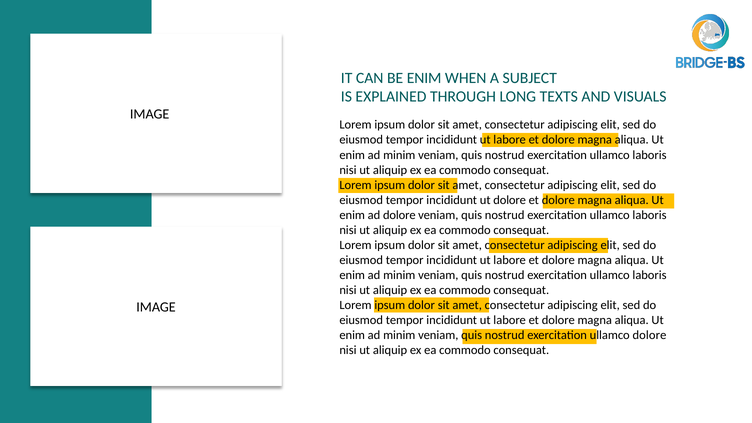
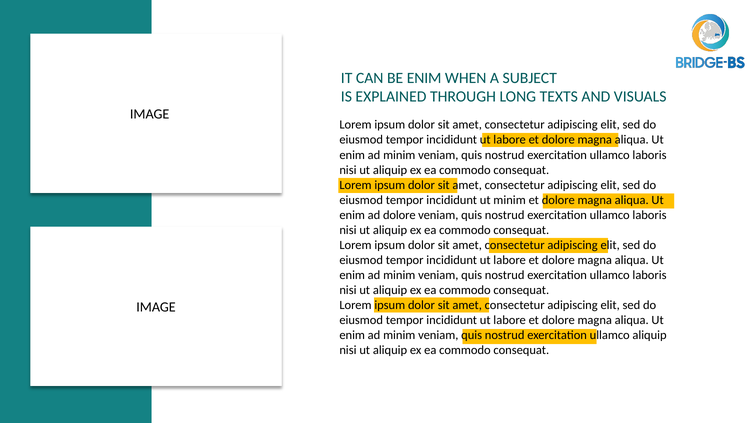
ut dolore: dolore -> minim (510, 200)
ullamco dolore: dolore -> aliquip (650, 335)
